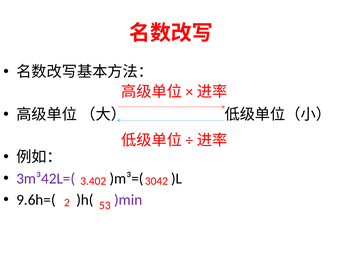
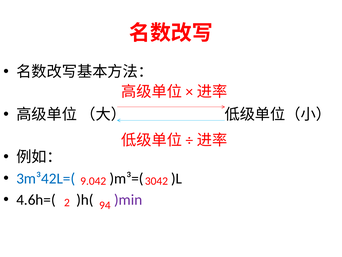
3m³42L=( colour: purple -> blue (46, 178)
3.402: 3.402 -> 9.042 (93, 181)
9.6h=(: 9.6h=( -> 4.6h=( (36, 199)
53: 53 -> 94 (105, 205)
